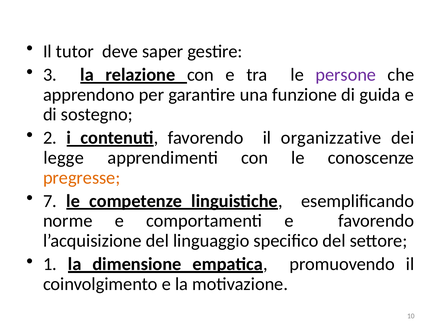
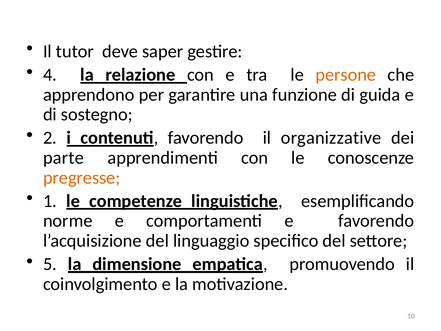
3: 3 -> 4 (50, 75)
persone colour: purple -> orange (346, 75)
legge: legge -> parte (64, 158)
7: 7 -> 1 (50, 201)
1: 1 -> 5 (50, 264)
